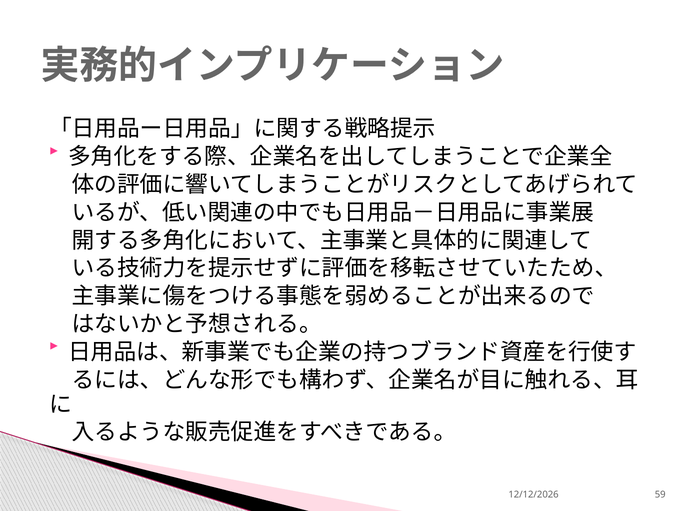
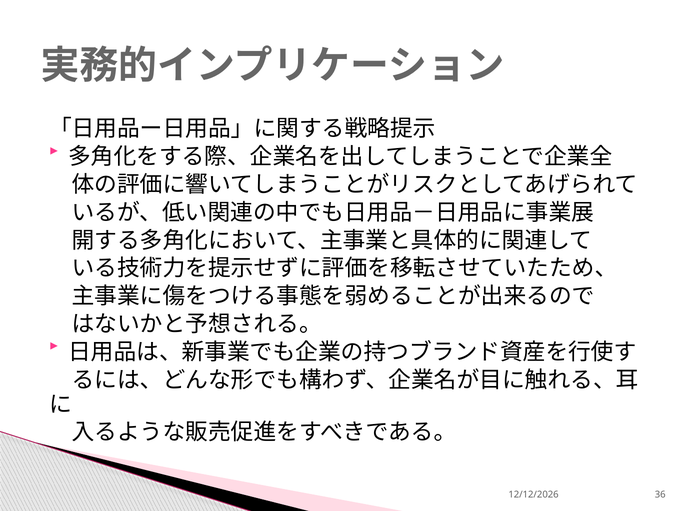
59: 59 -> 36 (660, 495)
